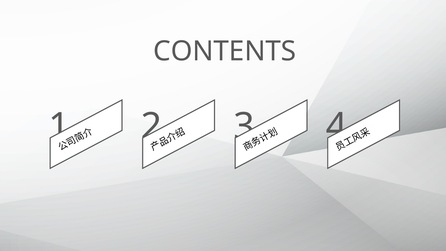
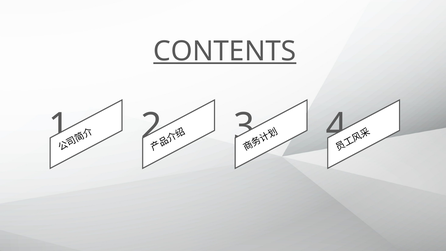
CONTENTS underline: none -> present (225, 51)
